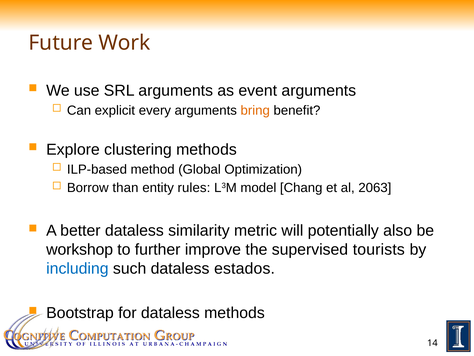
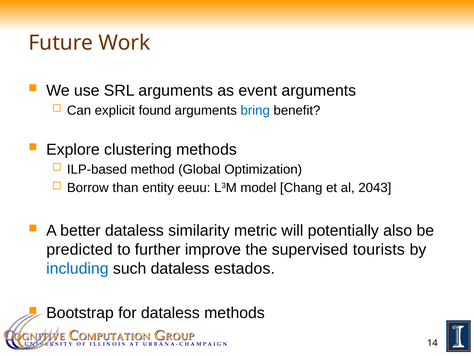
every: every -> found (155, 110)
bring colour: orange -> blue (255, 110)
rules: rules -> eeuu (194, 188)
2063: 2063 -> 2043 (375, 188)
workshop: workshop -> predicted (80, 249)
